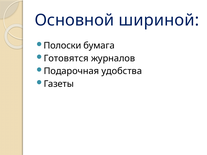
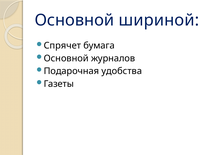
Полоски: Полоски -> Спрячет (62, 46)
Готовятся: Готовятся -> Основной (66, 58)
